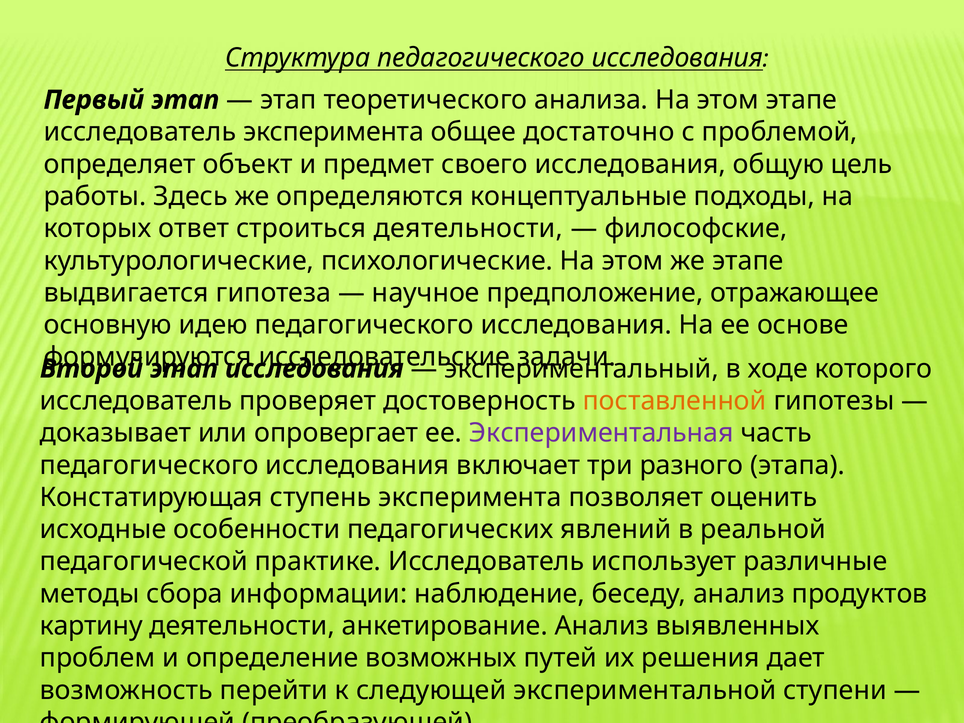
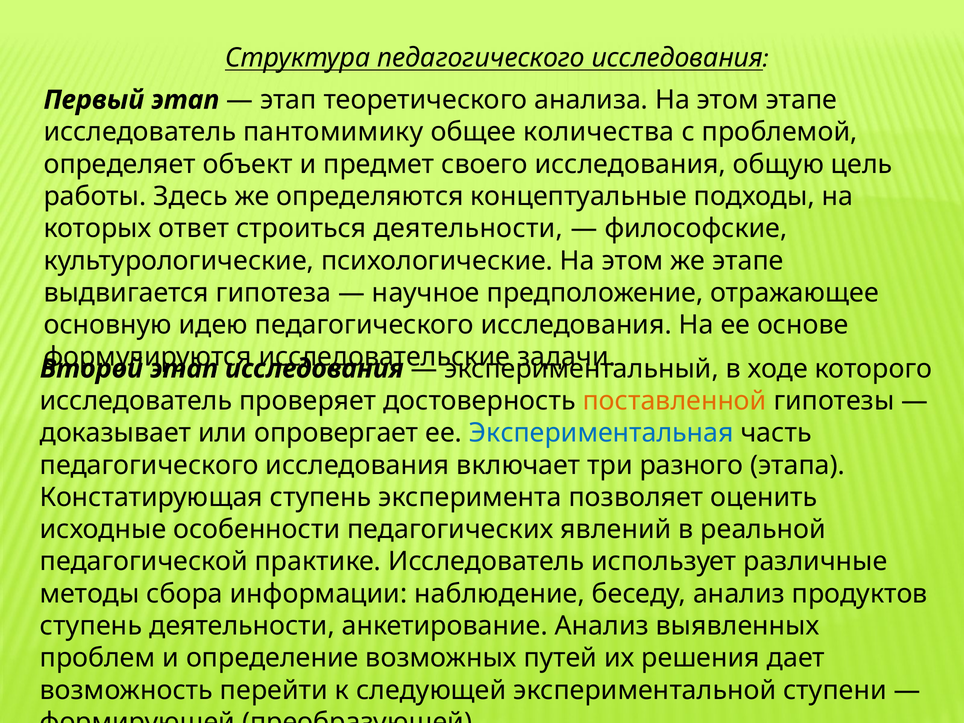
исследователь эксперимента: эксперимента -> пантомимику (333, 132)
достаточно: достаточно -> количества (599, 132)
Экспериментальная colour: purple -> blue (601, 433)
картину: картину -> ступень (91, 626)
